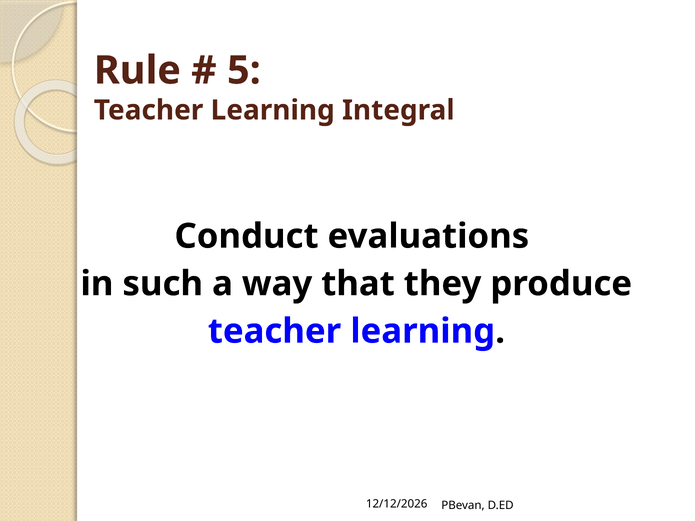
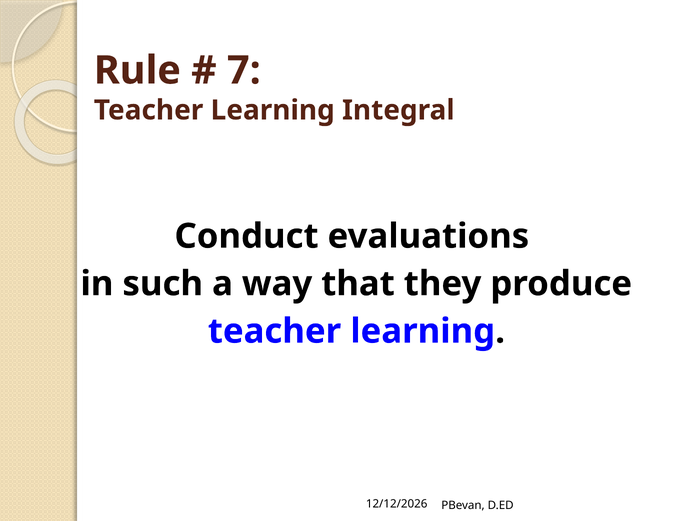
5: 5 -> 7 (244, 71)
